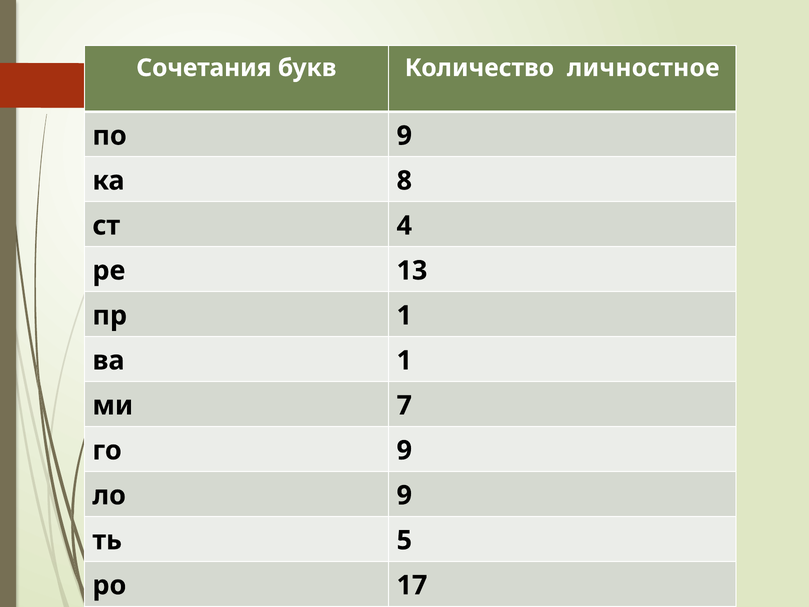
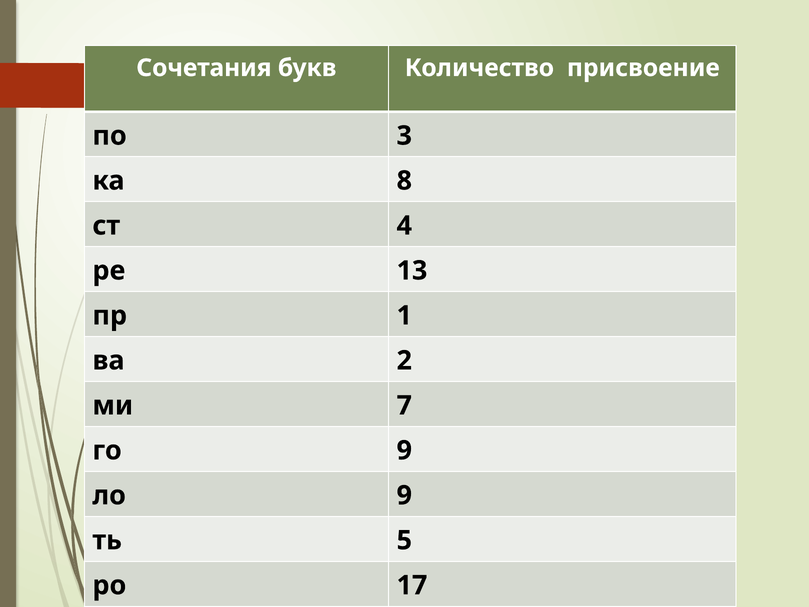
личностное: личностное -> присвоение (643, 68)
по 9: 9 -> 3 (404, 136)
ва 1: 1 -> 2 (404, 360)
